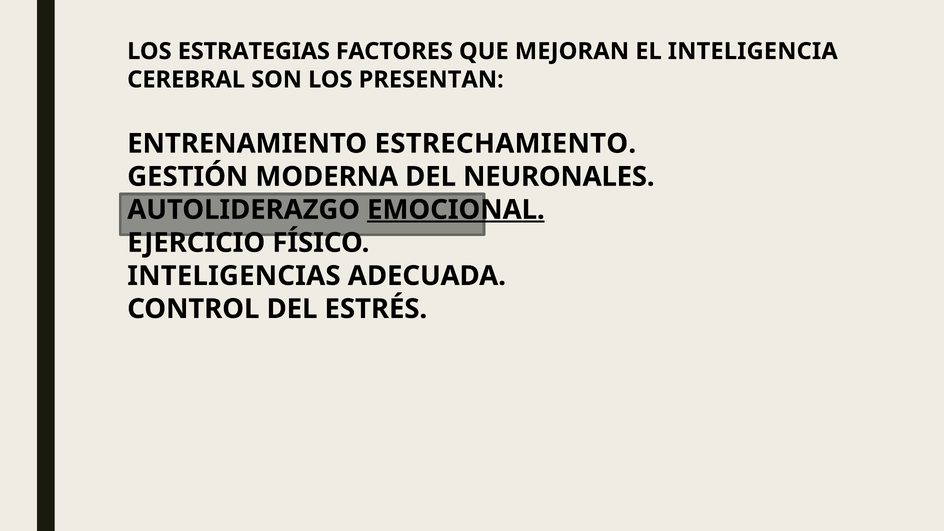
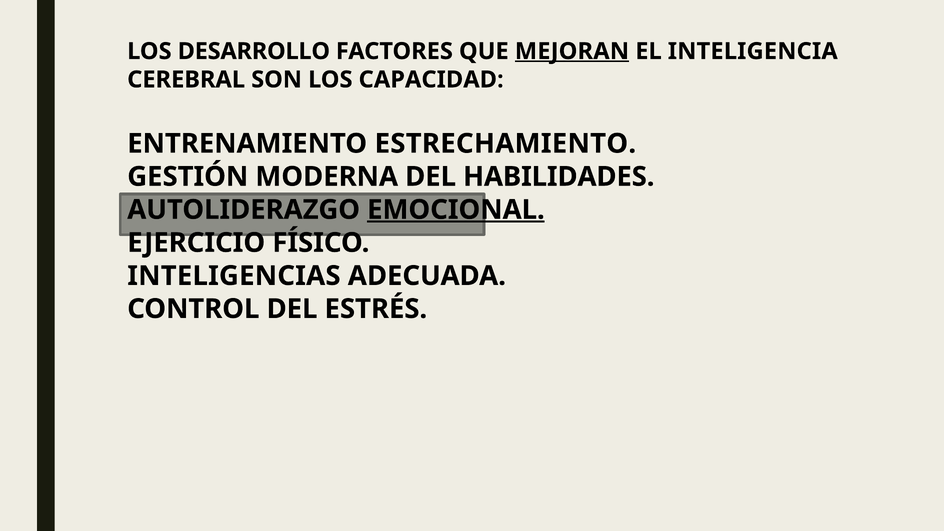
ESTRATEGIAS: ESTRATEGIAS -> DESARROLLO (254, 51)
MEJORAN underline: none -> present (572, 51)
PRESENTAN: PRESENTAN -> CAPACIDAD (431, 80)
NEURONALES: NEURONALES -> HABILIDADES (559, 177)
